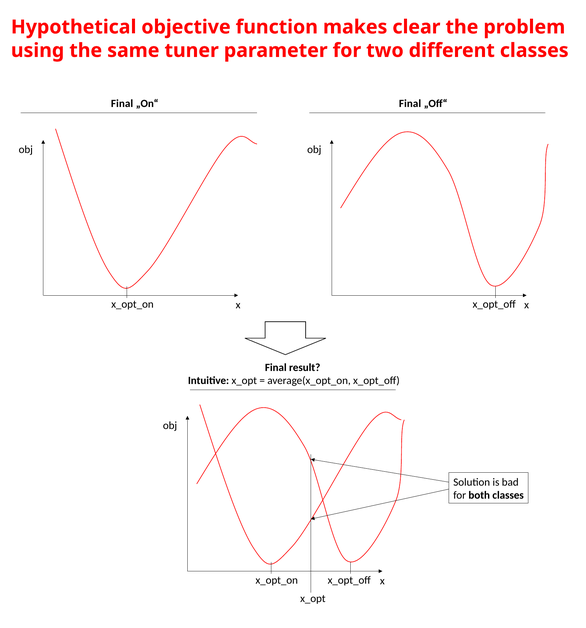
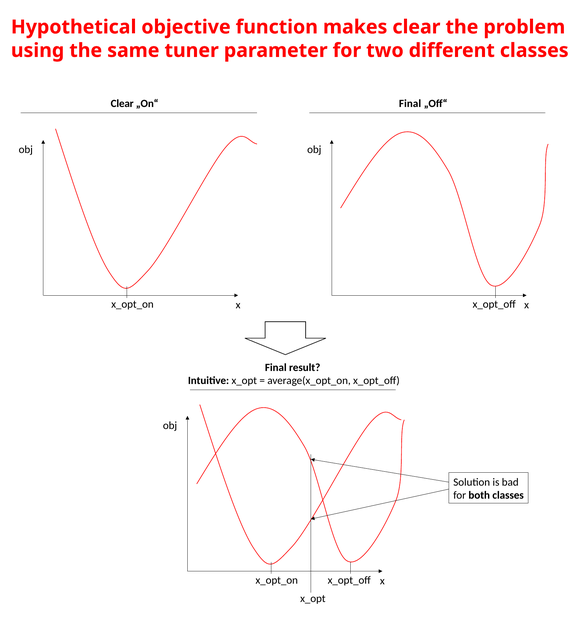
Final: Final -> Clear (122, 104)
